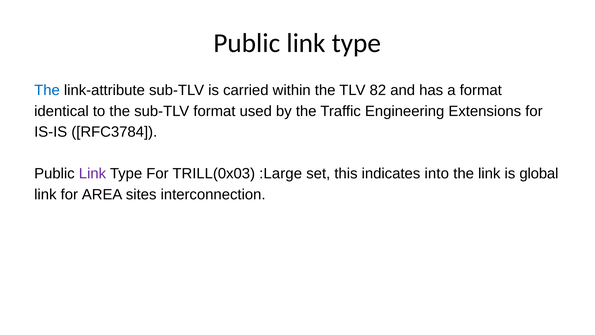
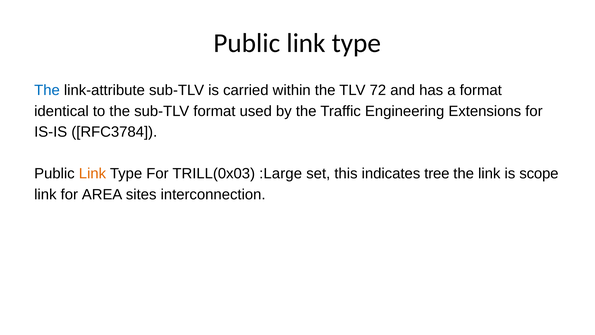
82: 82 -> 72 (378, 90)
Link colour: purple -> orange (92, 174)
into: into -> tree (437, 174)
global: global -> scope (539, 174)
